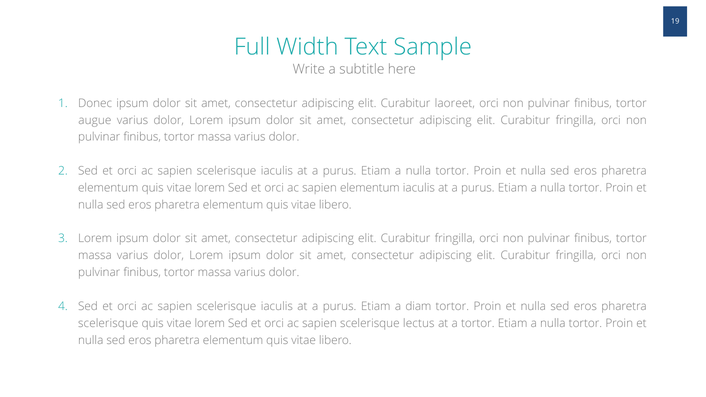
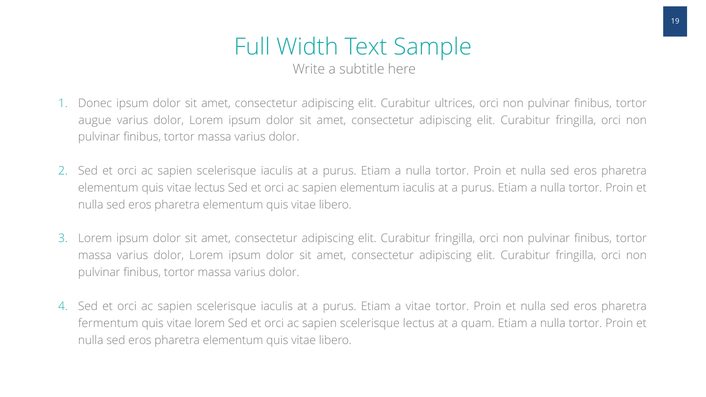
laoreet: laoreet -> ultrices (455, 103)
elementum quis vitae lorem: lorem -> lectus (210, 188)
a diam: diam -> vitae (418, 306)
scelerisque: scelerisque -> fermentum (108, 323)
a tortor: tortor -> quam (478, 323)
